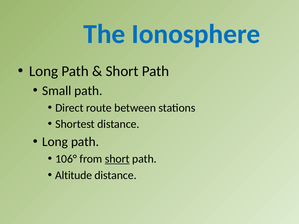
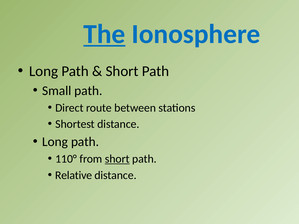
The underline: none -> present (104, 34)
106°: 106° -> 110° (66, 159)
Altitude: Altitude -> Relative (74, 175)
